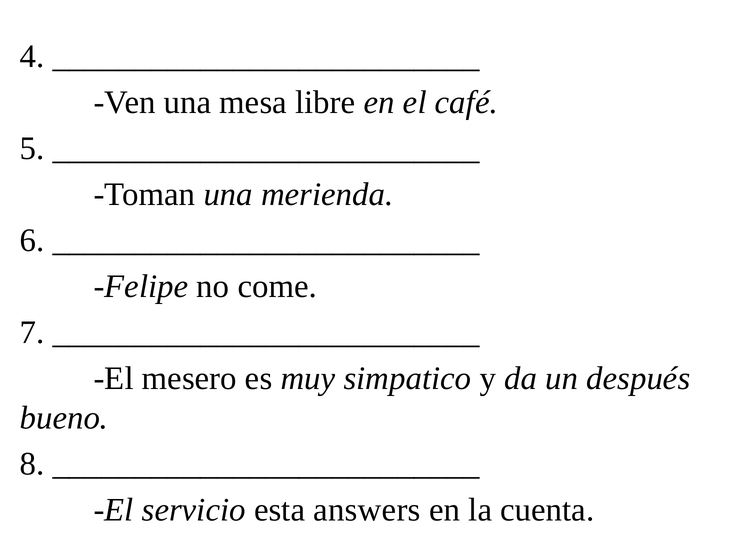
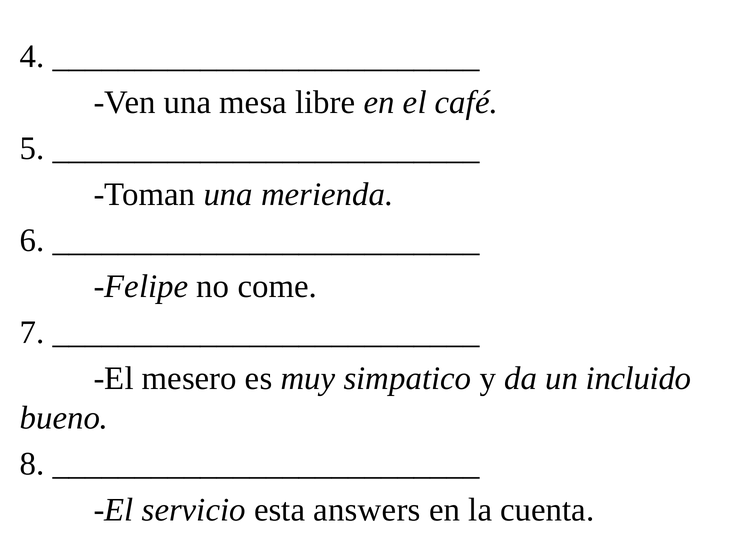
después: después -> incluido (639, 379)
